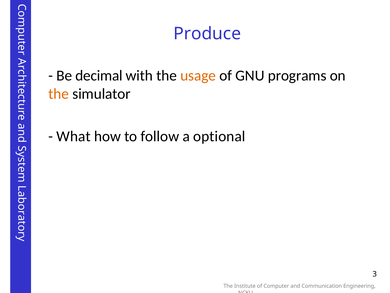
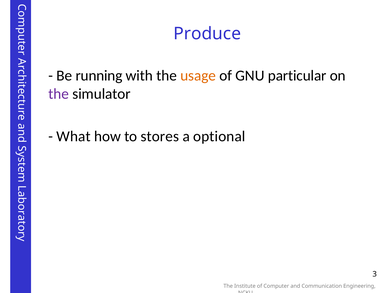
decimal: decimal -> running (99, 75)
programs: programs -> particular (297, 75)
the colour: orange -> purple (59, 94)
follow: follow -> stores (160, 136)
